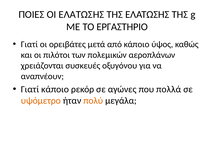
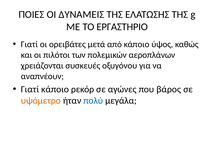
ΟΙ ΕΛΑΤΩΣΗΣ: ΕΛΑΤΩΣΗΣ -> ΔΥΝΑΜΕΙΣ (81, 14)
πολλά: πολλά -> βάρος (169, 90)
πολύ colour: orange -> blue (93, 101)
